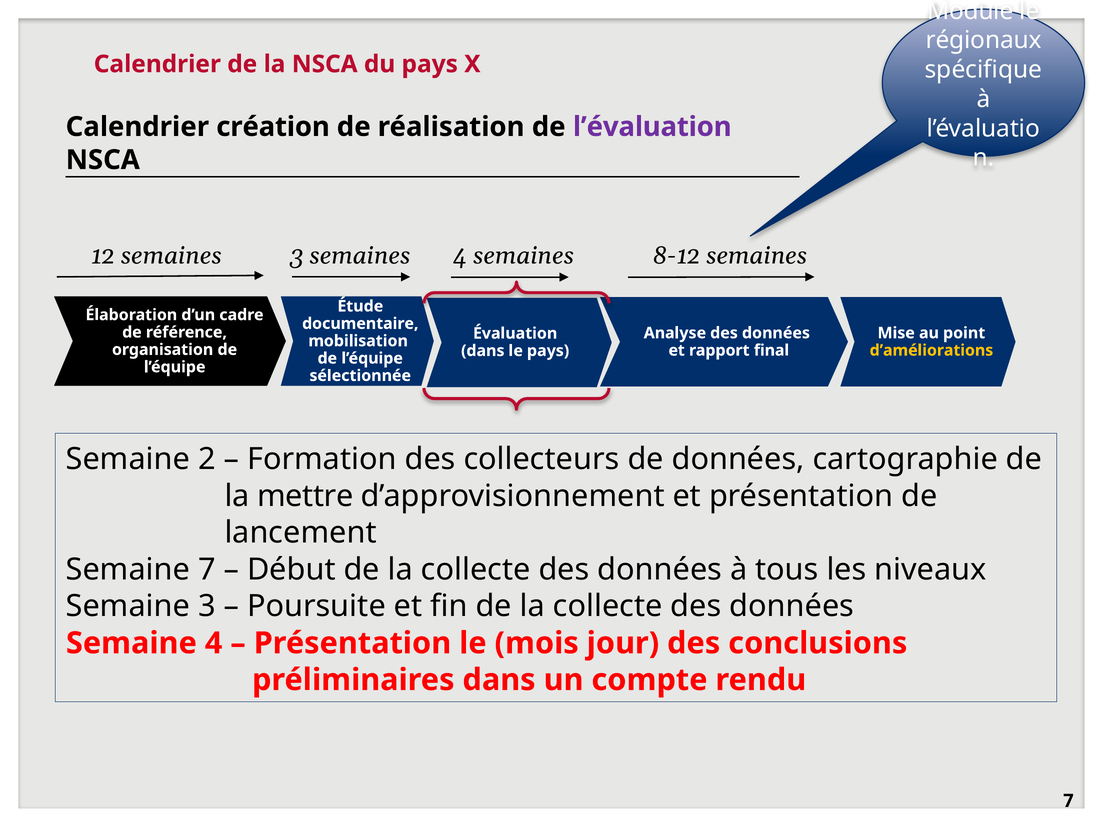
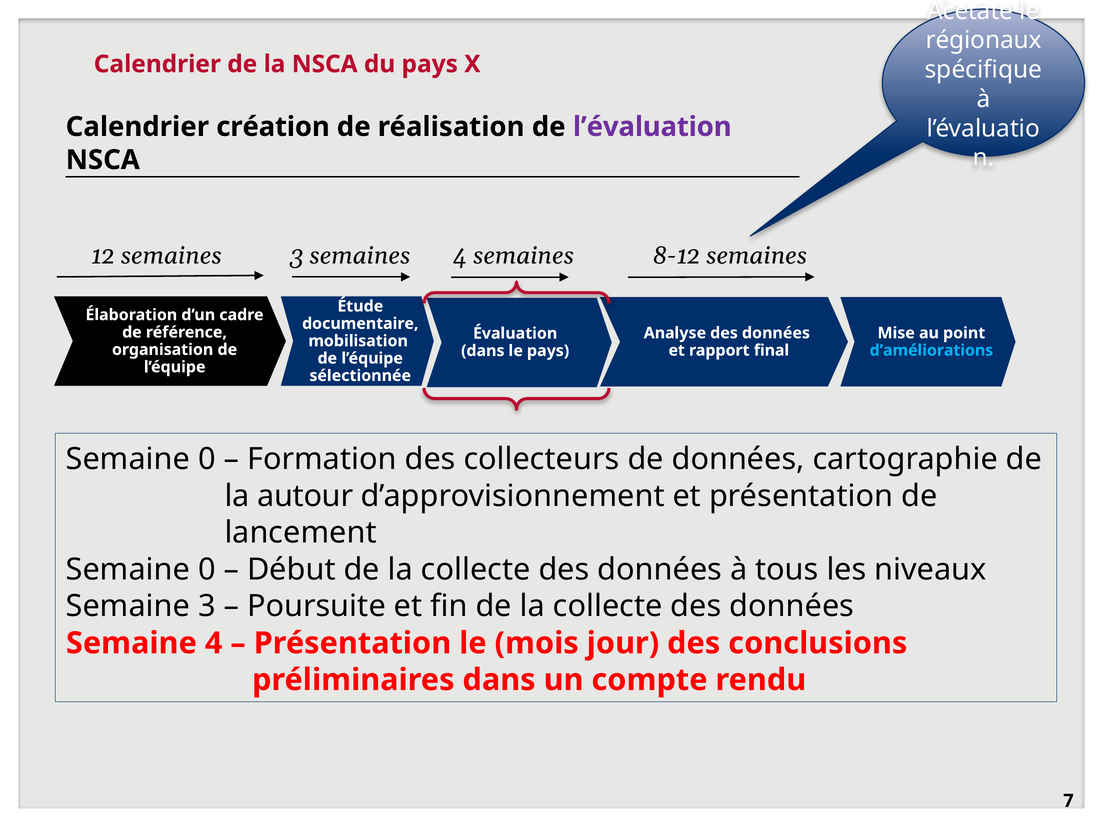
Module: Module -> Acétate (970, 11)
d’améliorations colour: yellow -> light blue (931, 350)
2: 2 -> 0 (207, 459)
mettre: mettre -> autour (305, 496)
7: 7 -> 0 (207, 570)
